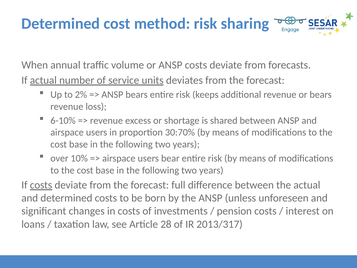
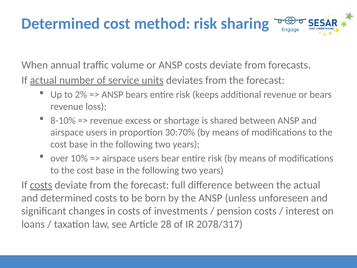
6-10%: 6-10% -> 8-10% (63, 120)
2013/317: 2013/317 -> 2078/317 (220, 224)
